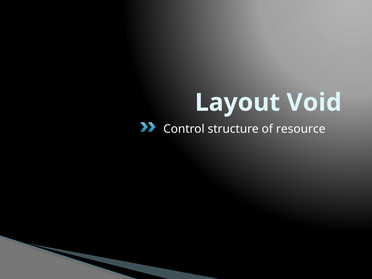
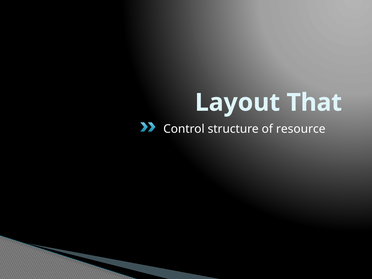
Void: Void -> That (314, 103)
